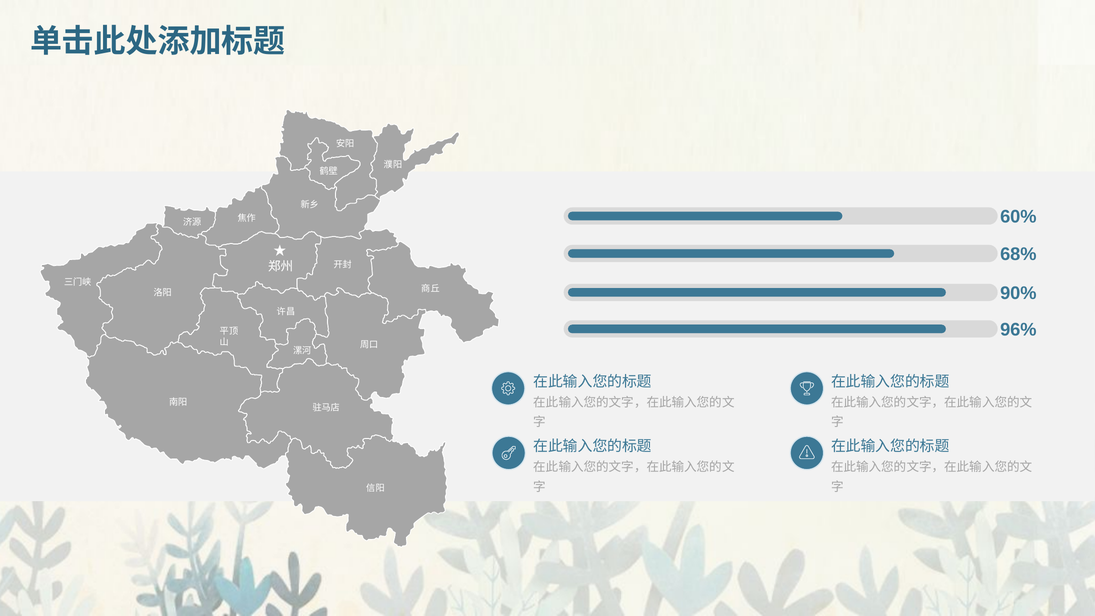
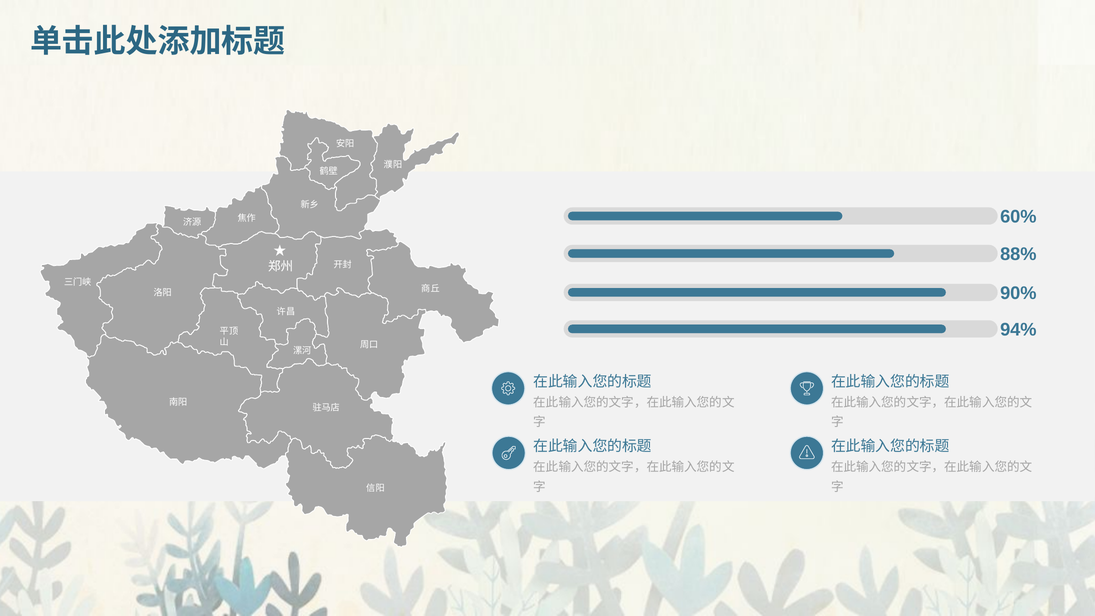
68%: 68% -> 88% (1018, 254)
96%: 96% -> 94% (1018, 329)
